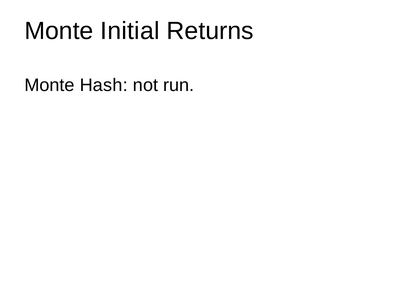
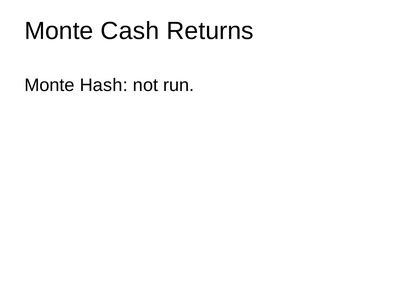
Initial: Initial -> Cash (130, 31)
